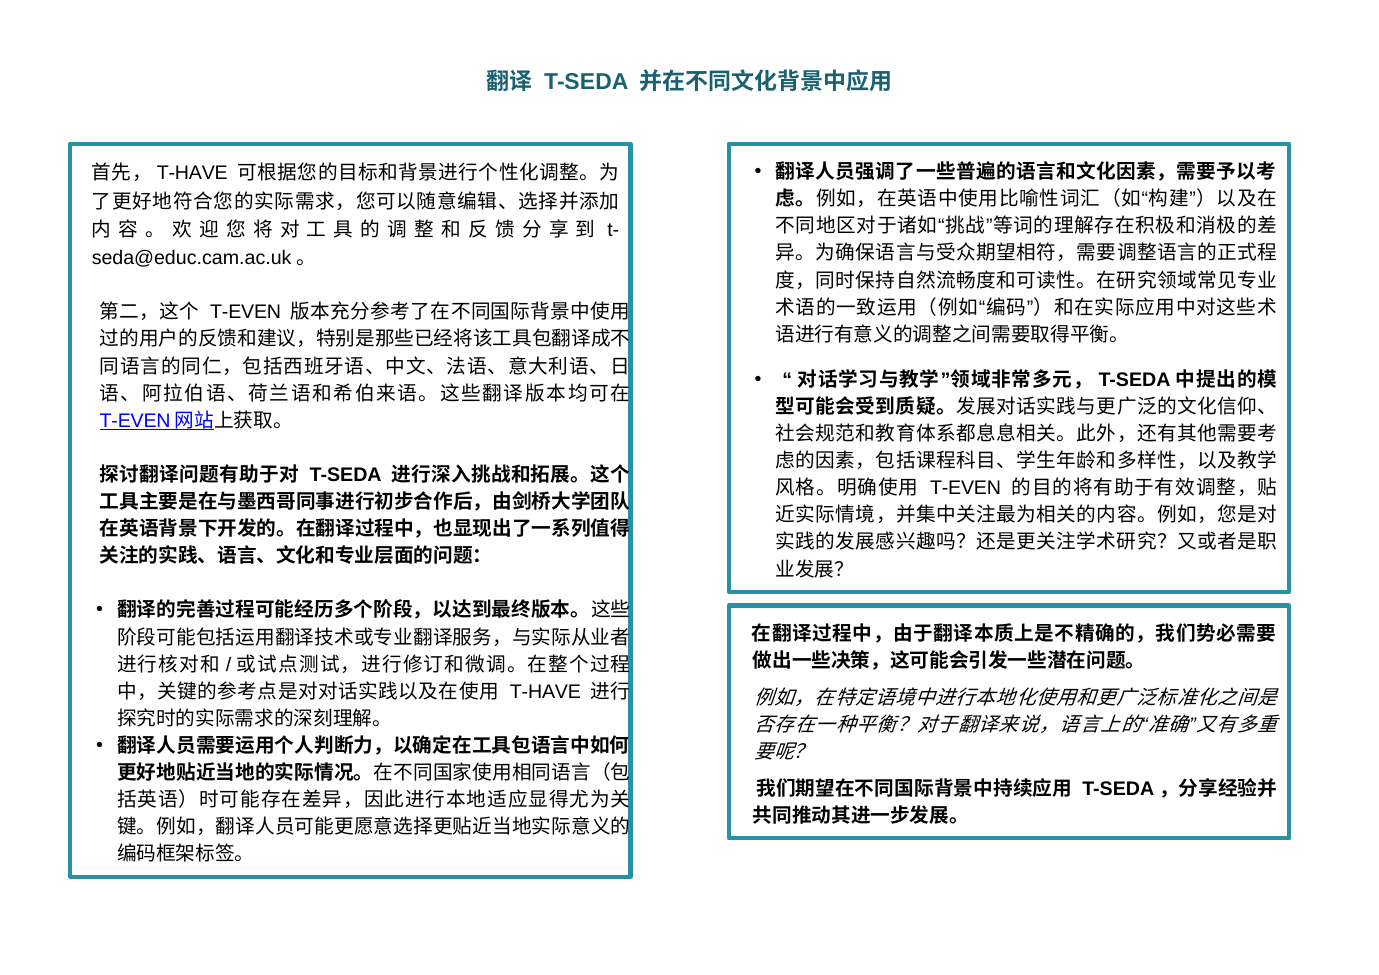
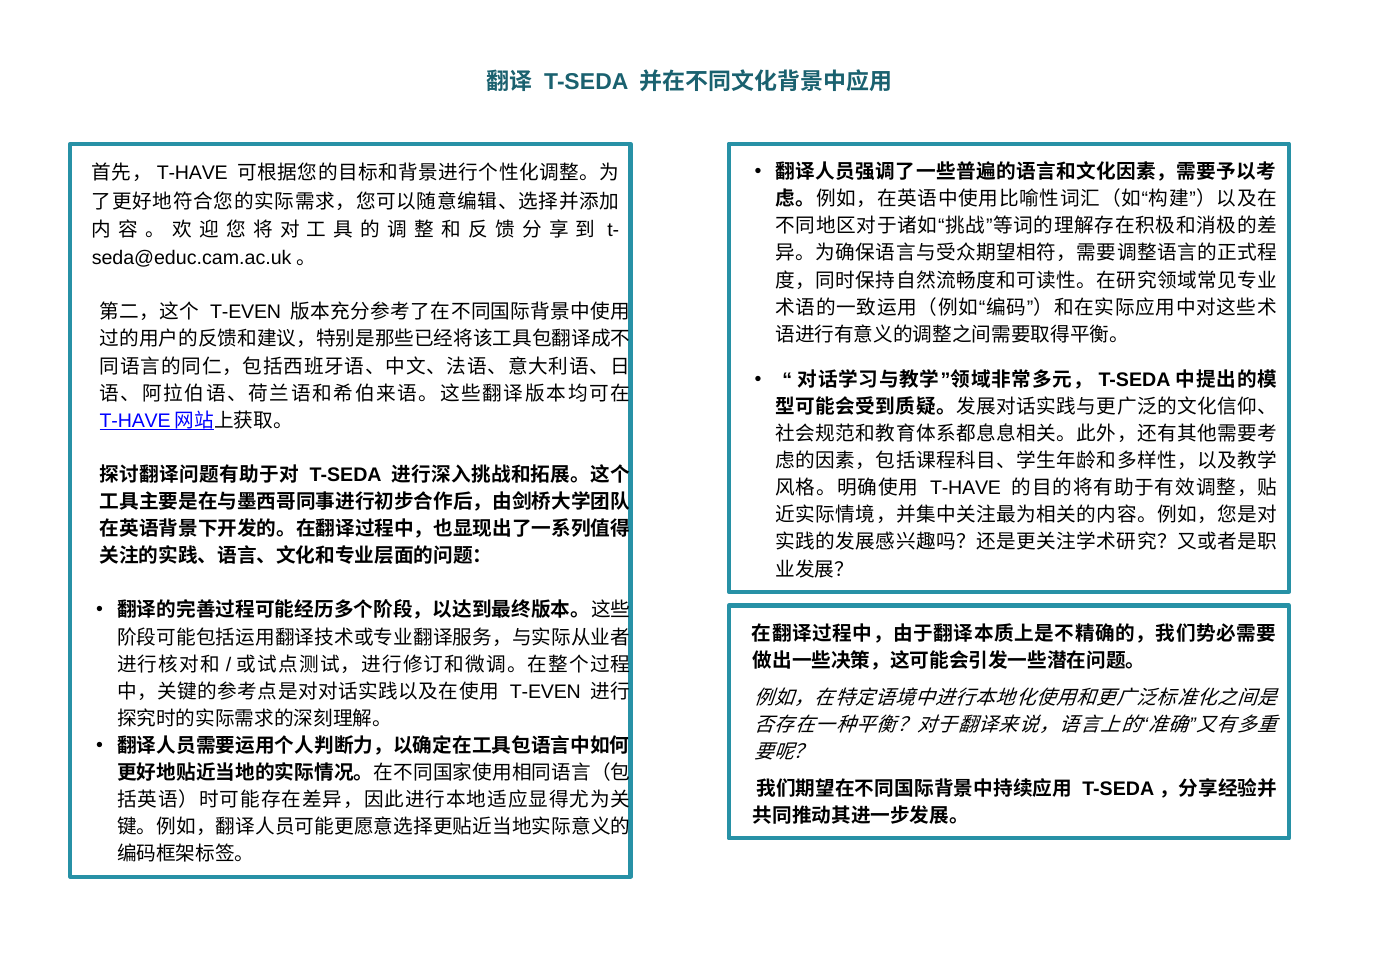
T-EVEN: T-EVEN -> T-HAVE (135, 421)
T-EVEN: T-EVEN -> T-HAVE (966, 488)
T-HAVE: T-HAVE -> T-EVEN (545, 692)
